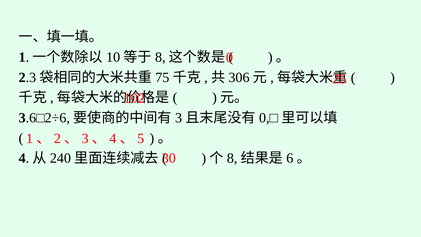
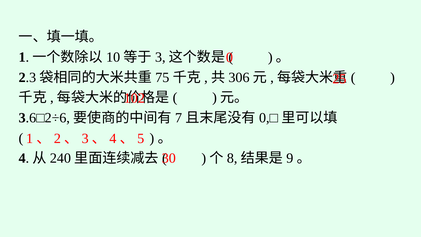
8: 8 -> 3 (160, 57)
3: 3 -> 7 (179, 118)
6: 6 -> 9 (290, 158)
